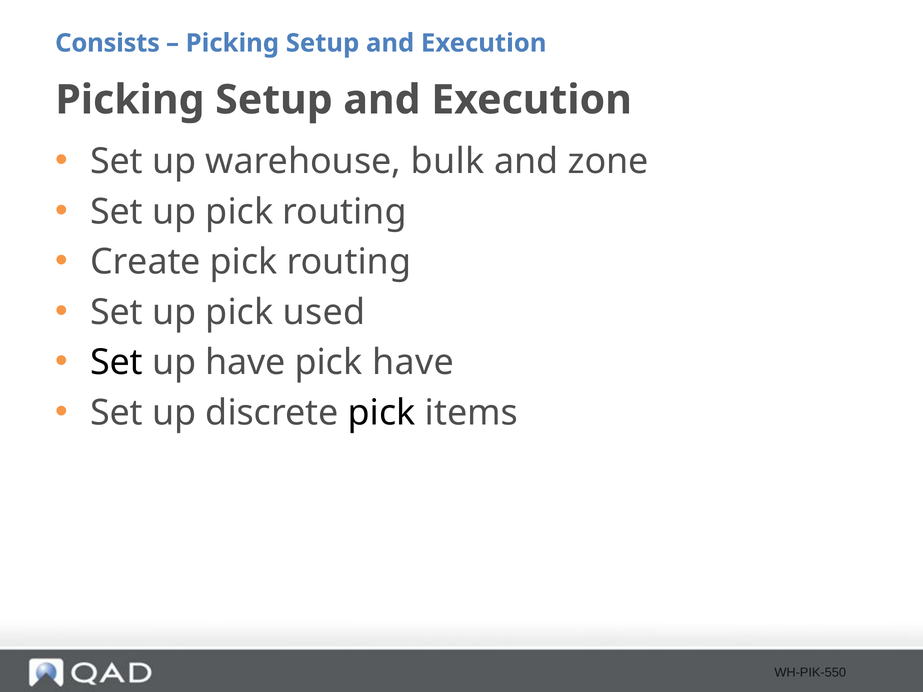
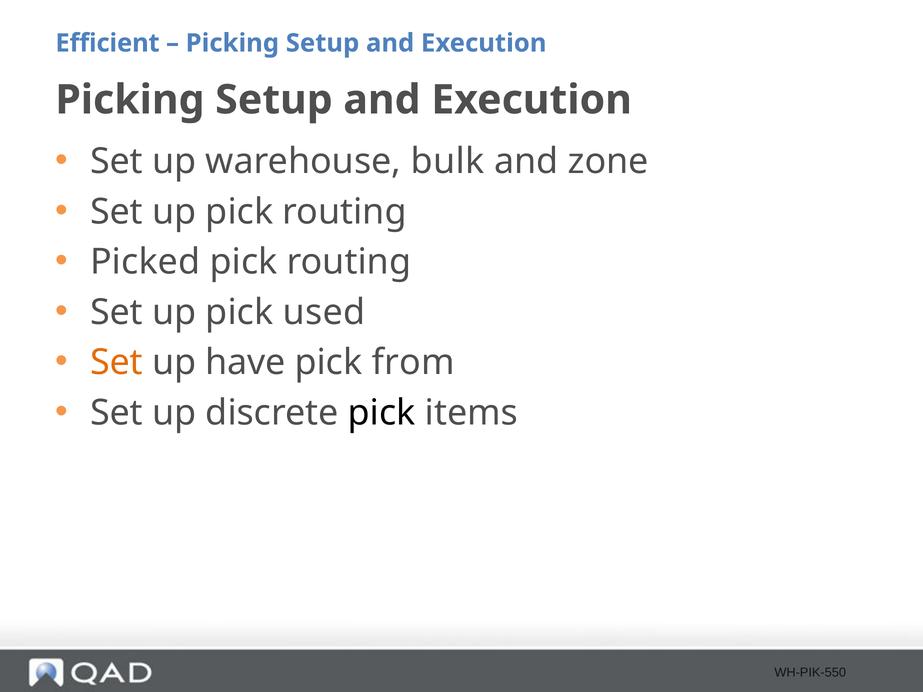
Consists: Consists -> Efficient (108, 43)
Create: Create -> Picked (145, 262)
Set colour: black -> orange (116, 363)
pick have: have -> from (413, 363)
